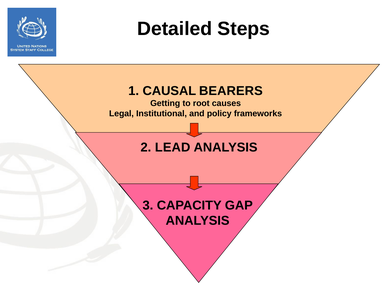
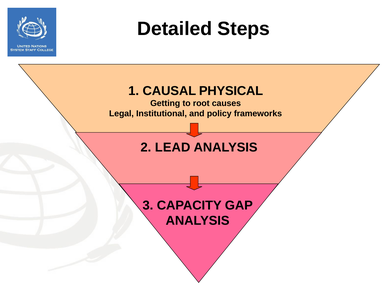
BEARERS: BEARERS -> PHYSICAL (231, 91)
